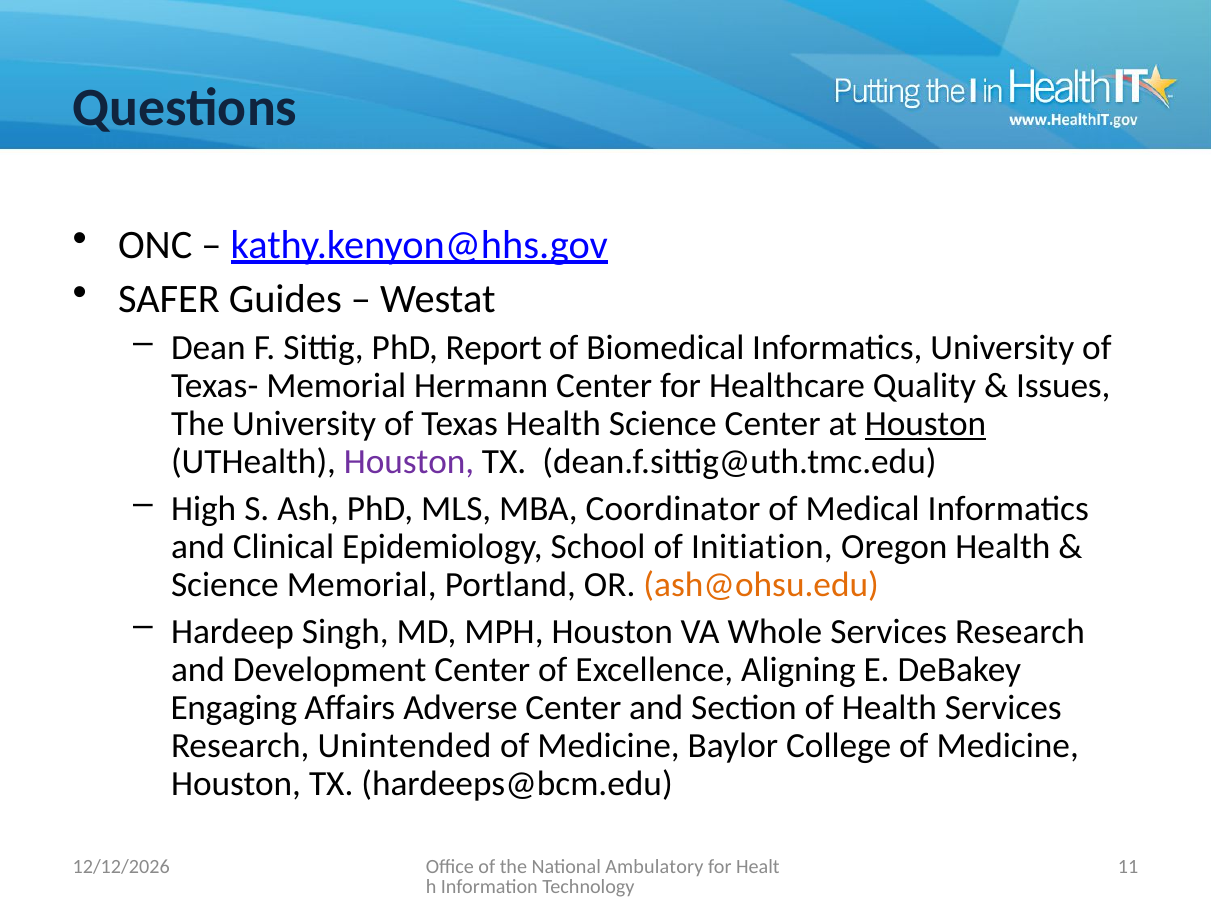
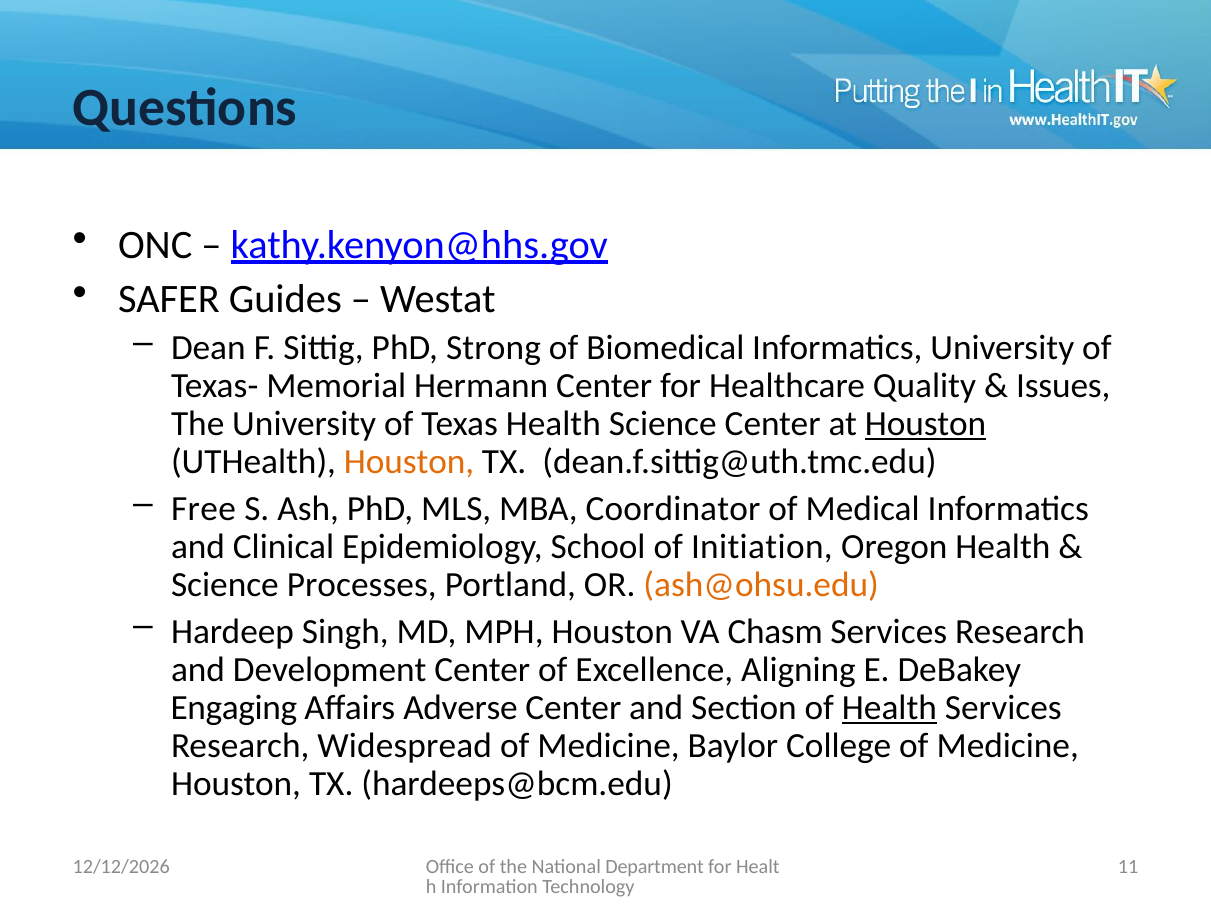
Report: Report -> Strong (493, 348)
Houston colour: purple -> orange (409, 462)
High: High -> Free (203, 509)
Science Memorial: Memorial -> Processes (362, 585)
Whole: Whole -> Chasm (775, 632)
Health underline: none -> present (889, 708)
Unintended: Unintended -> Widespread (405, 746)
Ambulatory: Ambulatory -> Department (655, 867)
